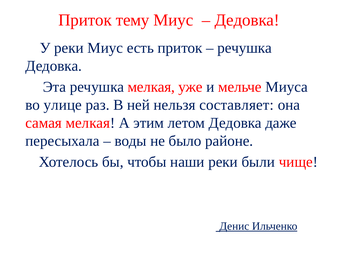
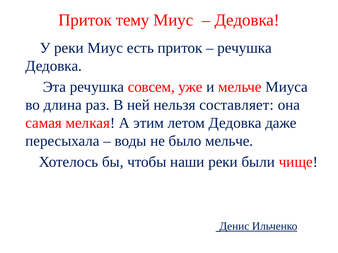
речушка мелкая: мелкая -> совсем (151, 87)
улице: улице -> длина (63, 105)
было районе: районе -> мельче (229, 141)
